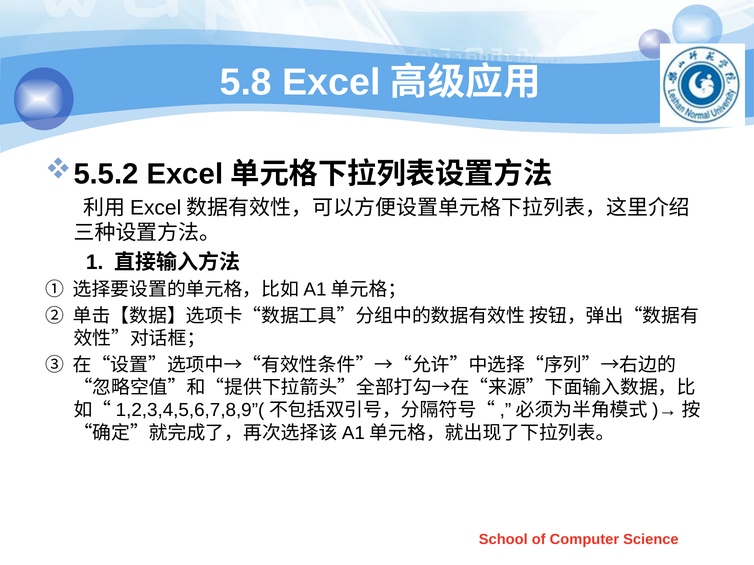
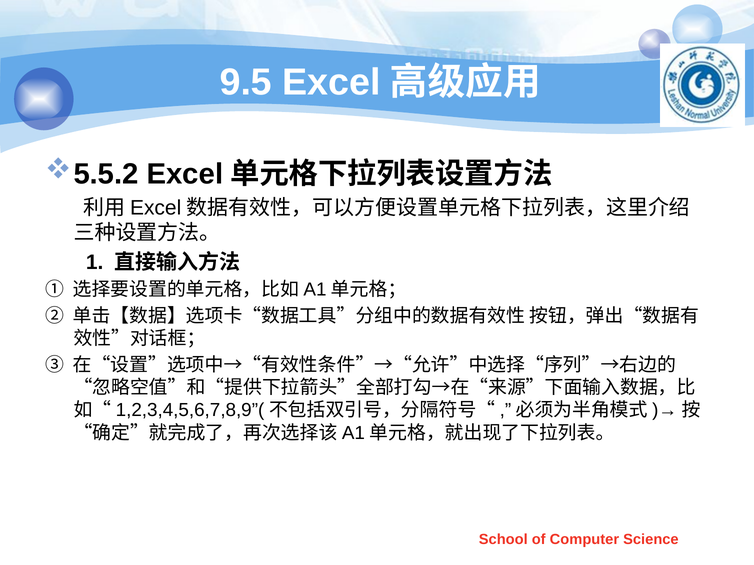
5.8: 5.8 -> 9.5 (246, 82)
